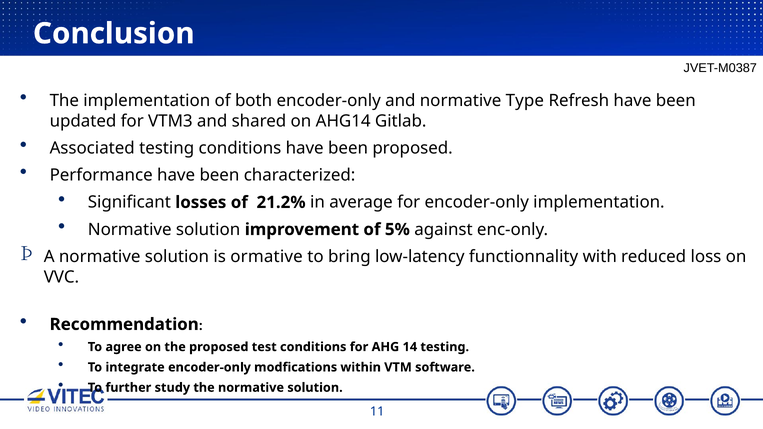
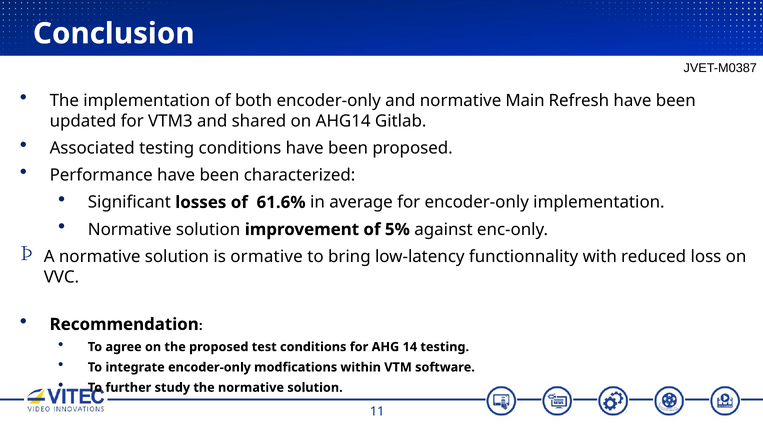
Type: Type -> Main (525, 101)
21.2%: 21.2% -> 61.6% (281, 202)
